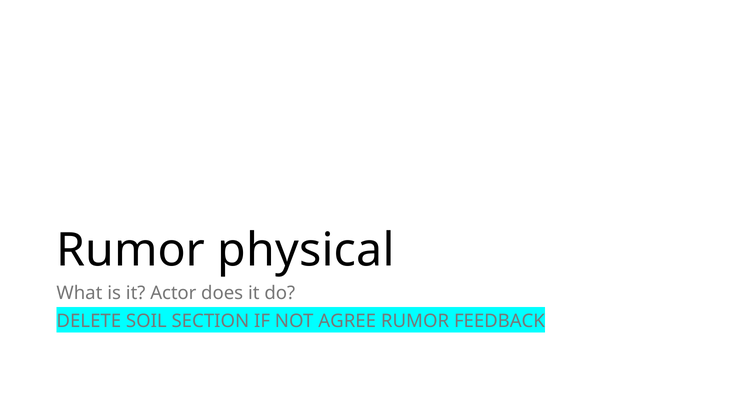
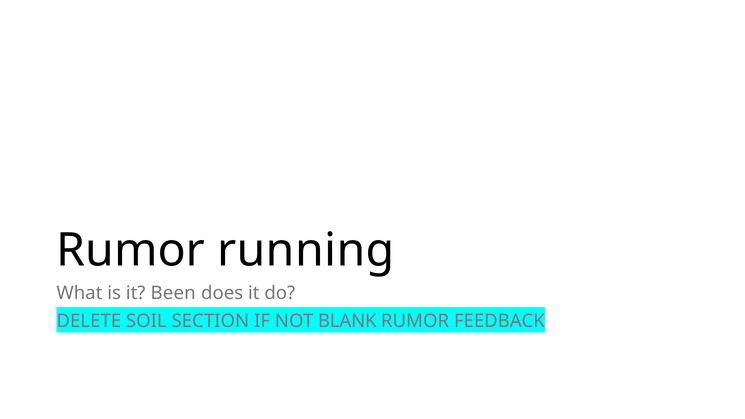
physical: physical -> running (306, 251)
Actor: Actor -> Been (173, 293)
AGREE: AGREE -> BLANK (347, 321)
